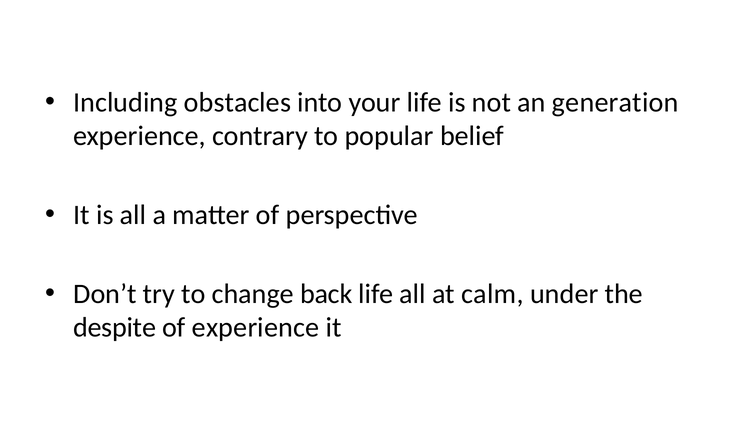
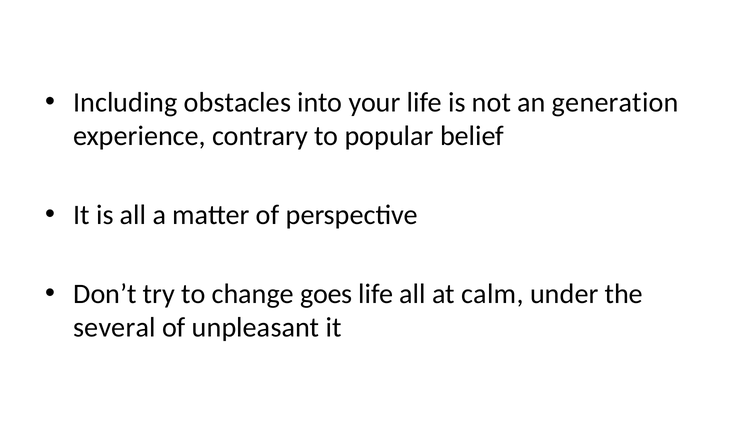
back: back -> goes (326, 294)
despite: despite -> several (114, 328)
of experience: experience -> unpleasant (256, 328)
